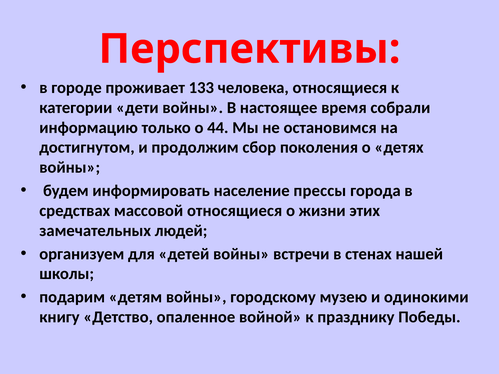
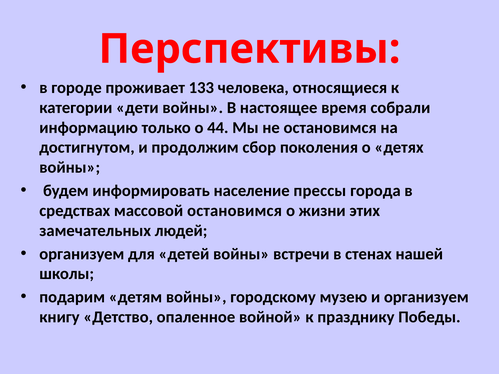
массовой относящиеся: относящиеся -> остановимся (235, 211)
и одинокими: одинокими -> организуем (426, 297)
